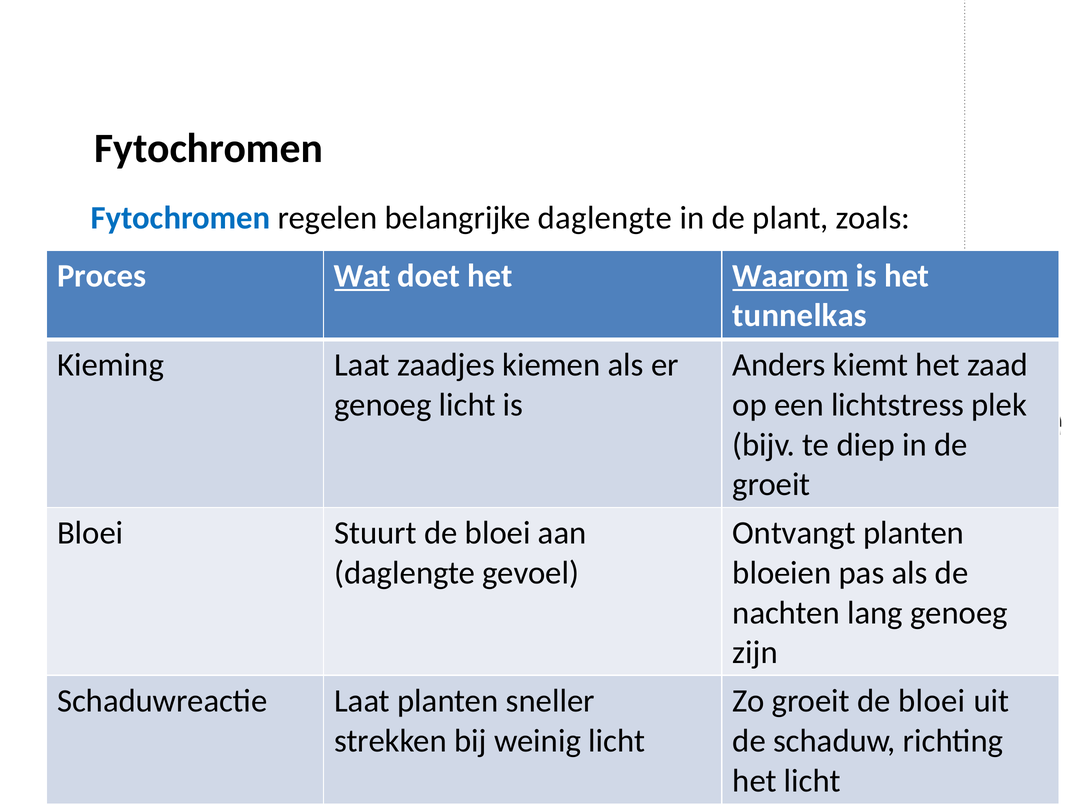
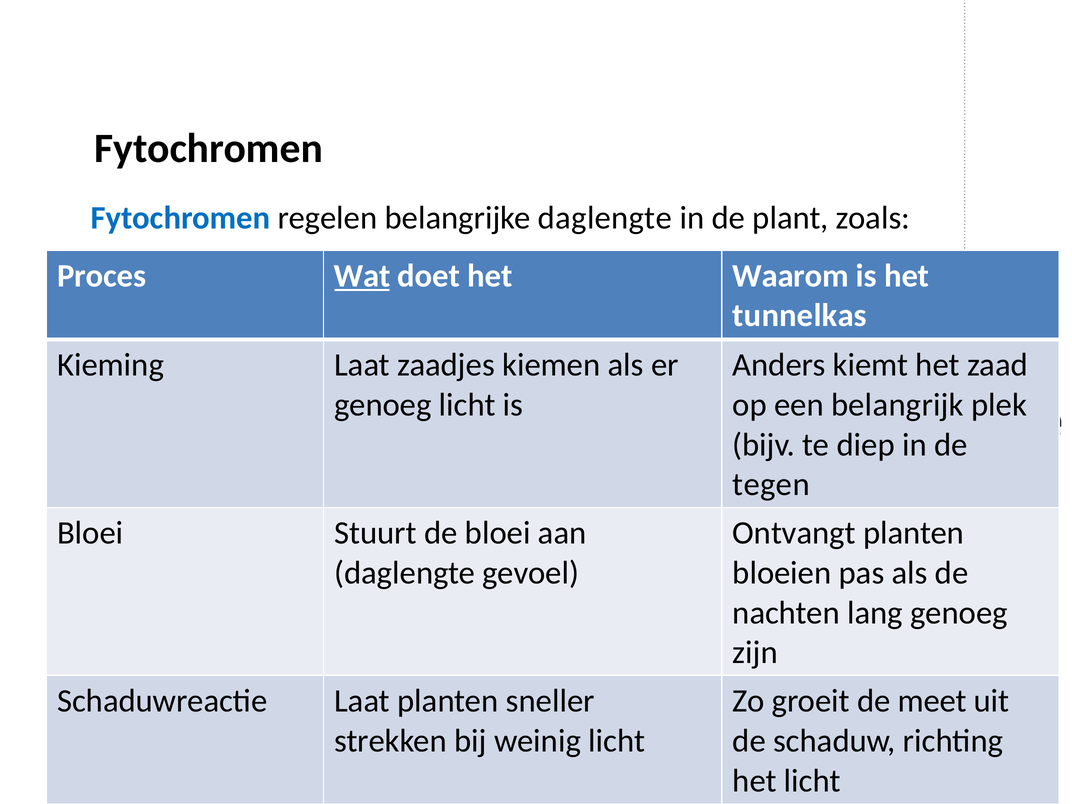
Waarom underline: present -> none (791, 276)
lichtstress: lichtstress -> belangrijk (897, 405)
groeit: groeit -> tegen (771, 485)
groeit de bloei: bloei -> meet (932, 701)
